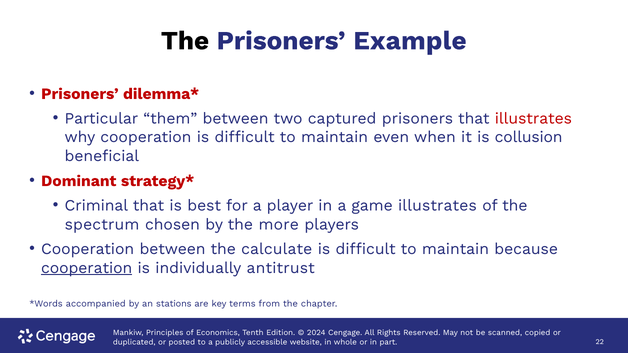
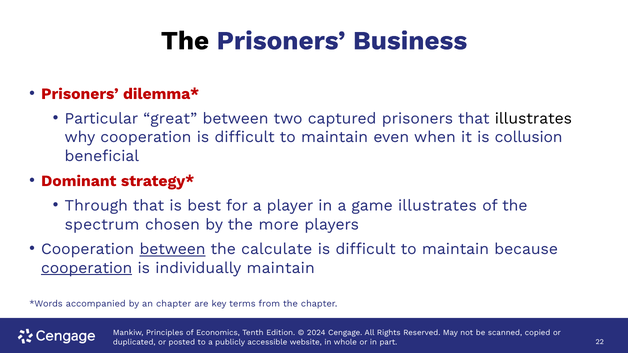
Example: Example -> Business (410, 41)
them: them -> great (170, 119)
illustrates colour: red -> black (533, 119)
Criminal: Criminal -> Through (96, 206)
between underline: none -> present (173, 249)
individually antitrust: antitrust -> maintain (281, 268)
an stations: stations -> chapter (174, 304)
